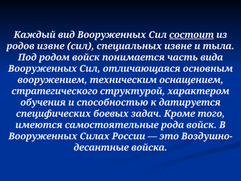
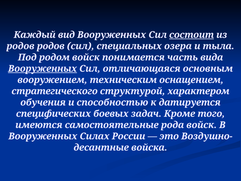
родов извне: извне -> родов (51, 46)
специальных извне: извне -> озера (178, 46)
Вооруженных underline: none -> present (43, 69)
